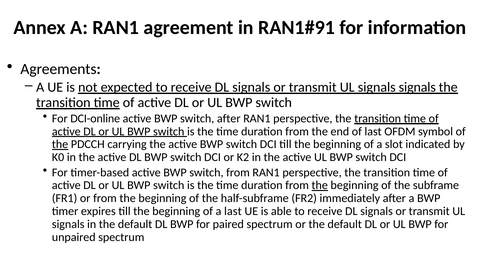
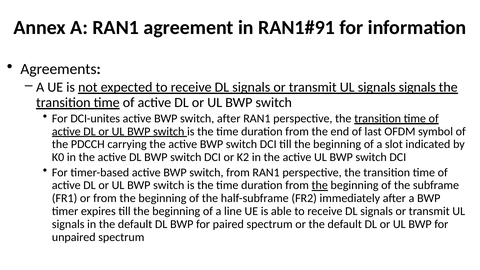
DCI-online: DCI-online -> DCI-unites (95, 118)
the underline: present -> none (60, 144)
a last: last -> line (233, 211)
